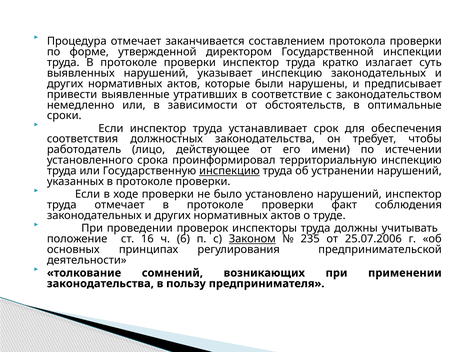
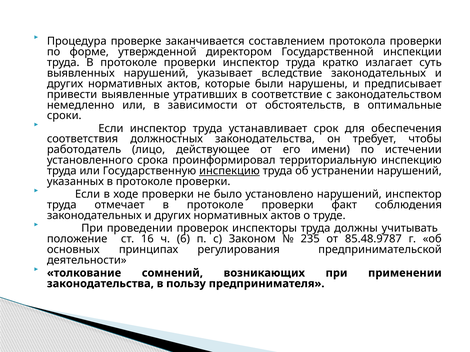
Процедура отмечает: отмечает -> проверке (136, 41)
указывает инспекцию: инспекцию -> вследствие (292, 73)
Законом underline: present -> none (252, 239)
25.07.2006: 25.07.2006 -> 85.48.9787 (373, 239)
